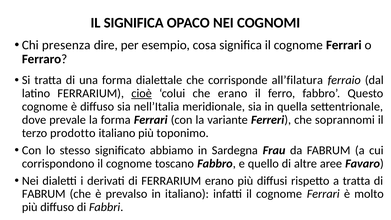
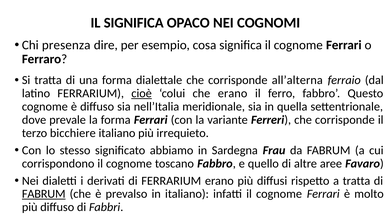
all’filatura: all’filatura -> all’alterna (297, 80)
Ferreri che soprannomi: soprannomi -> corrisponde (345, 120)
prodotto: prodotto -> bicchiere (73, 133)
toponimo: toponimo -> irrequieto (183, 133)
FABRUM underline: none -> present (44, 194)
